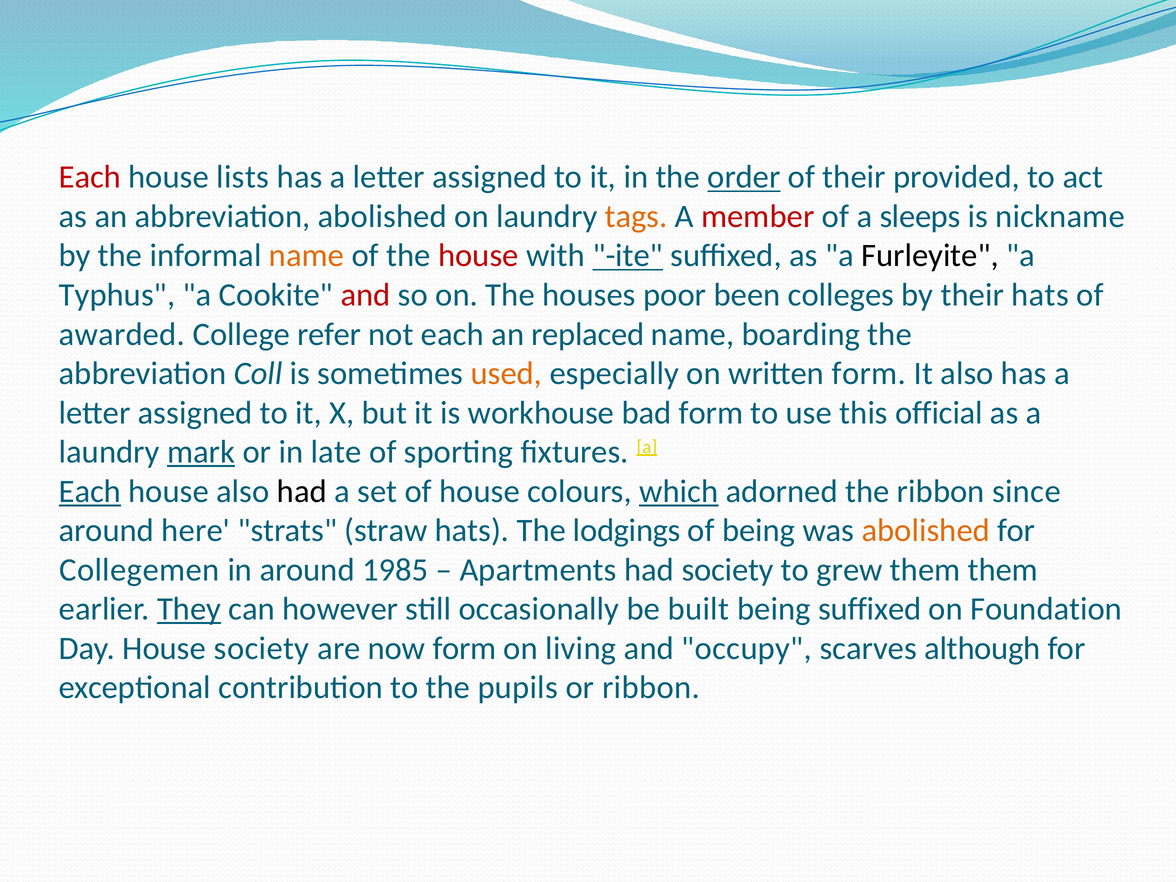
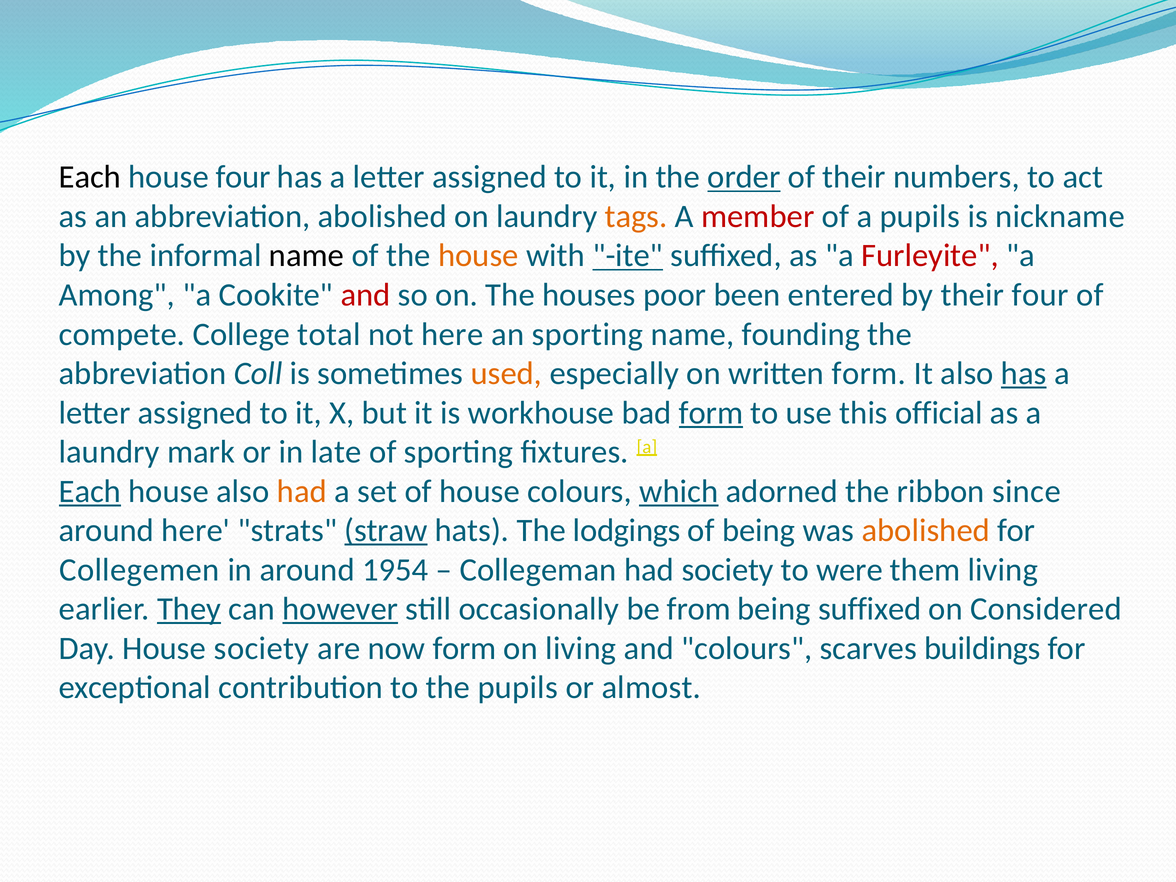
Each colour: red -> black (90, 177)
house lists: lists -> four (243, 177)
provided: provided -> numbers (956, 177)
a sleeps: sleeps -> pupils (920, 216)
name colour: orange -> black (307, 256)
house colour: red -> orange (478, 256)
Furleyite colour: black -> red (930, 256)
Typhus: Typhus -> Among (117, 295)
colleges: colleges -> entered (841, 295)
their hats: hats -> four (1040, 295)
awarded: awarded -> compete (122, 334)
refer: refer -> total (329, 334)
not each: each -> here (452, 334)
an replaced: replaced -> sporting (587, 334)
boarding: boarding -> founding (801, 334)
has underline: none -> present (1024, 373)
form underline: none -> present (711, 413)
mark underline: present -> none (201, 452)
had colour: black -> orange (302, 491)
straw underline: none -> present (386, 531)
1985: 1985 -> 1954 (395, 570)
Apartments: Apartments -> Collegeman (538, 570)
grew: grew -> were (850, 570)
them them: them -> living (1003, 570)
however underline: none -> present (340, 609)
built: built -> from (699, 609)
Foundation: Foundation -> Considered (1046, 609)
and occupy: occupy -> colours (747, 648)
although: although -> buildings (982, 648)
or ribbon: ribbon -> almost (651, 688)
